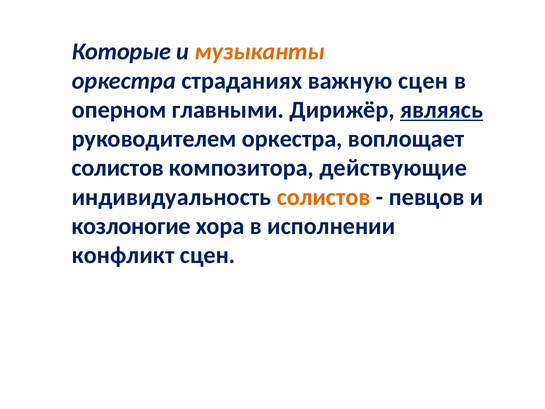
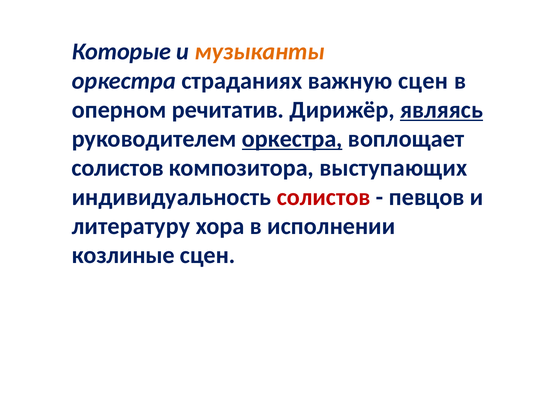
главными: главными -> речитатив (228, 110)
оркестра underline: none -> present (292, 139)
действующие: действующие -> выступающих (393, 168)
солистов colour: orange -> red (324, 197)
козлоногие: козлоногие -> литературу (131, 226)
конфликт: конфликт -> козлиные (123, 255)
